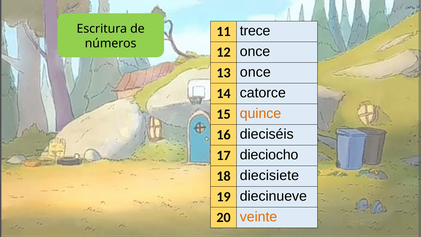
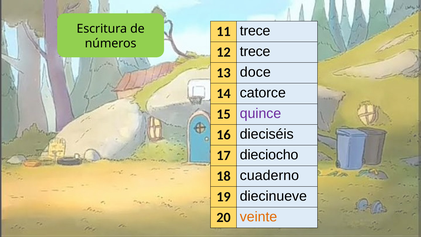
12 once: once -> trece (255, 51)
13 once: once -> doce (255, 72)
quince colour: orange -> purple (260, 113)
diecisiete: diecisiete -> cuaderno (269, 175)
